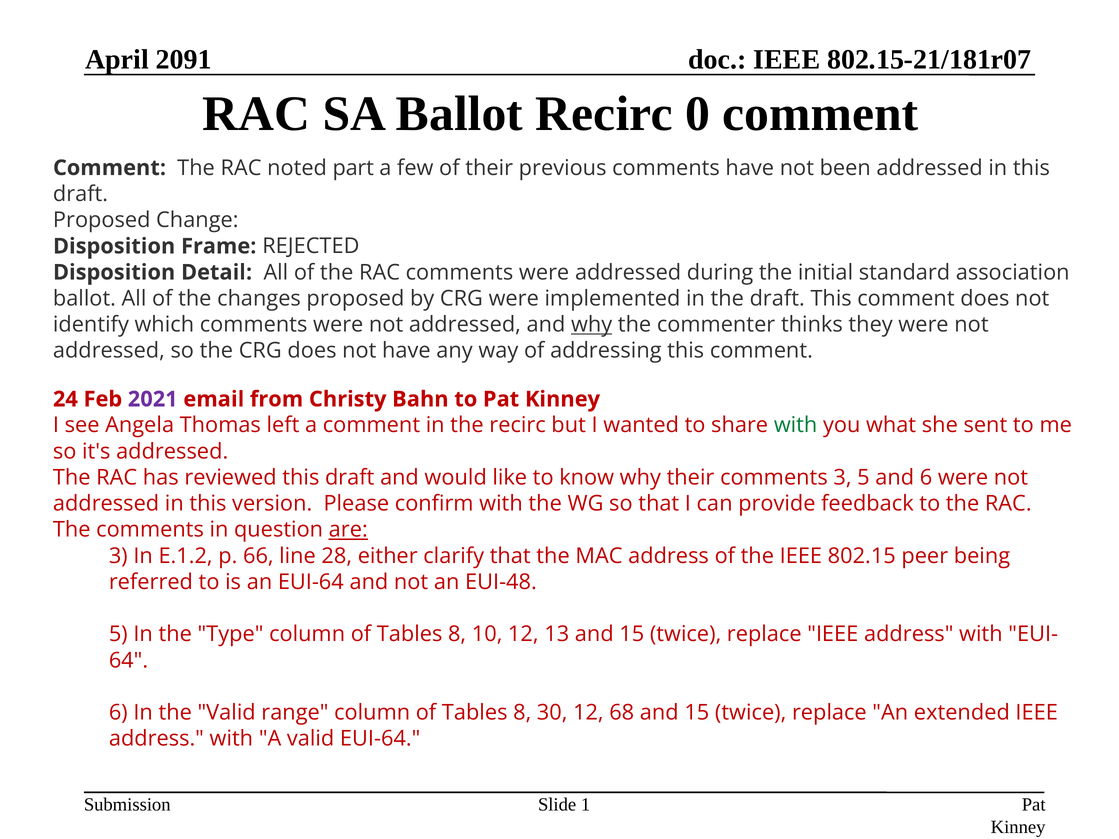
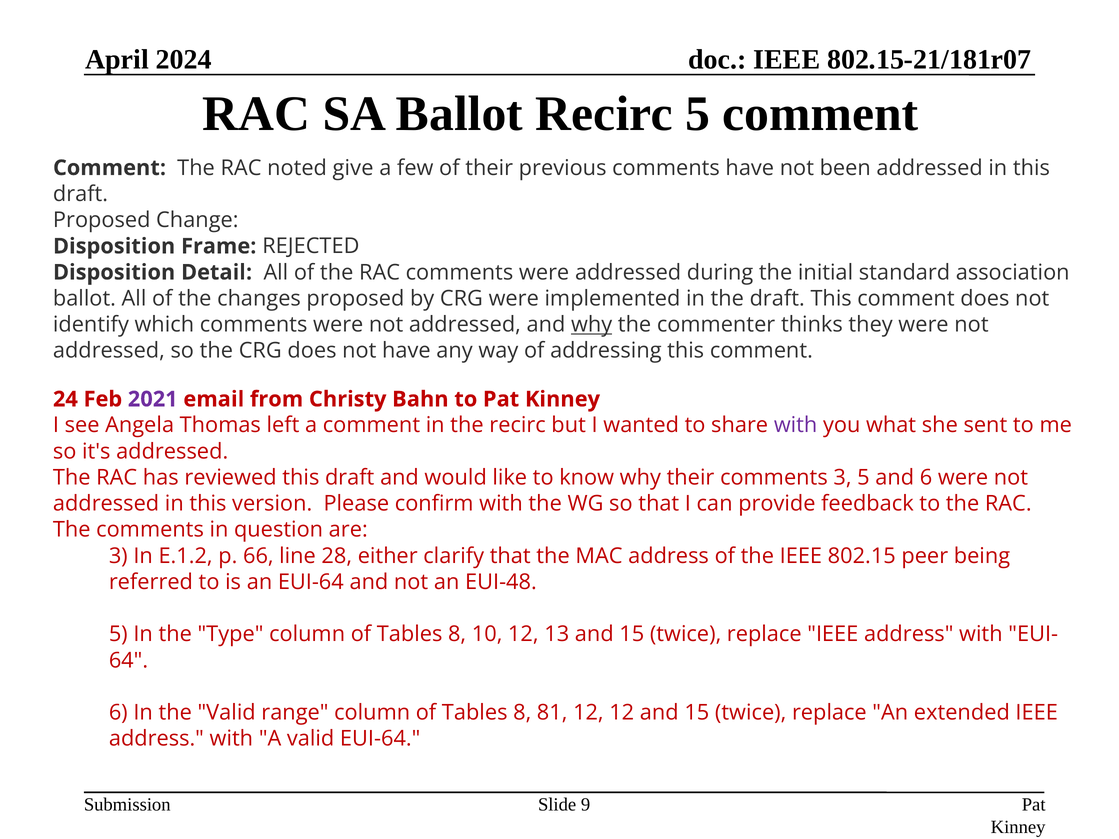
2091: 2091 -> 2024 (184, 60)
Recirc 0: 0 -> 5 (698, 114)
part: part -> give (353, 168)
with colour: green -> purple (796, 425)
are underline: present -> none (348, 530)
30: 30 -> 81 (552, 713)
12 68: 68 -> 12 (622, 713)
1: 1 -> 9 (586, 805)
